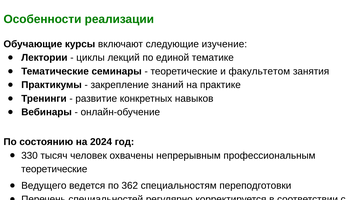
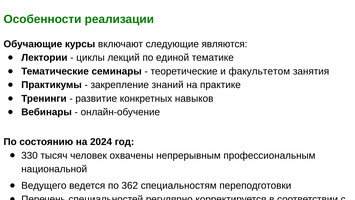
изучение: изучение -> являются (224, 44)
теоретические: теоретические -> национальной (54, 169)
